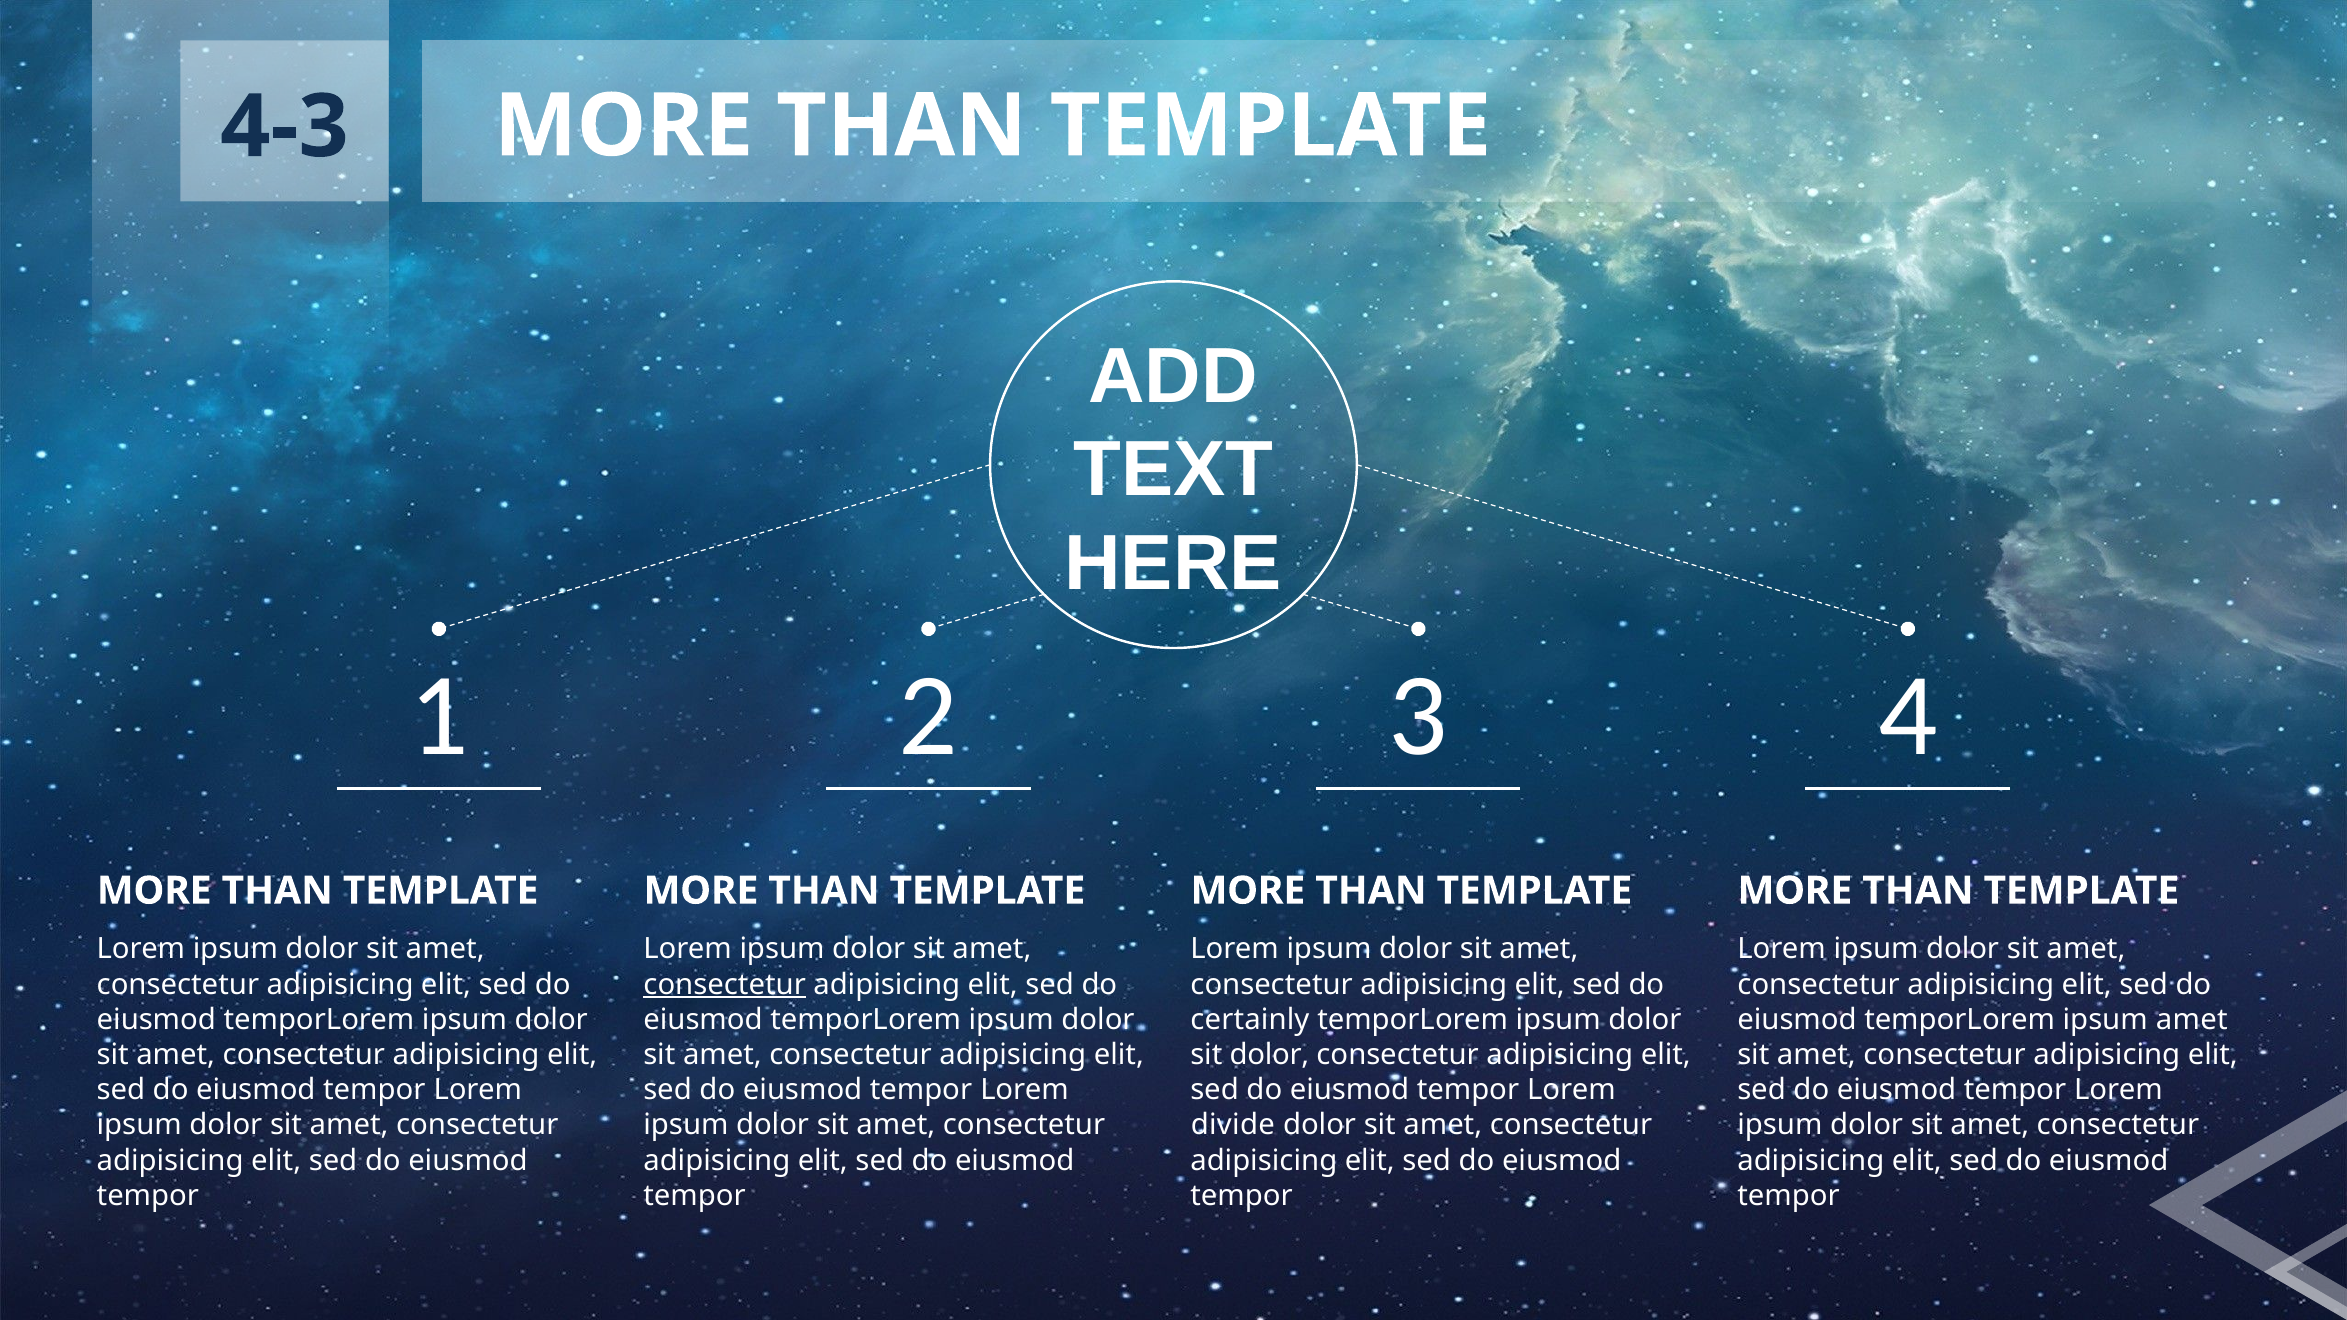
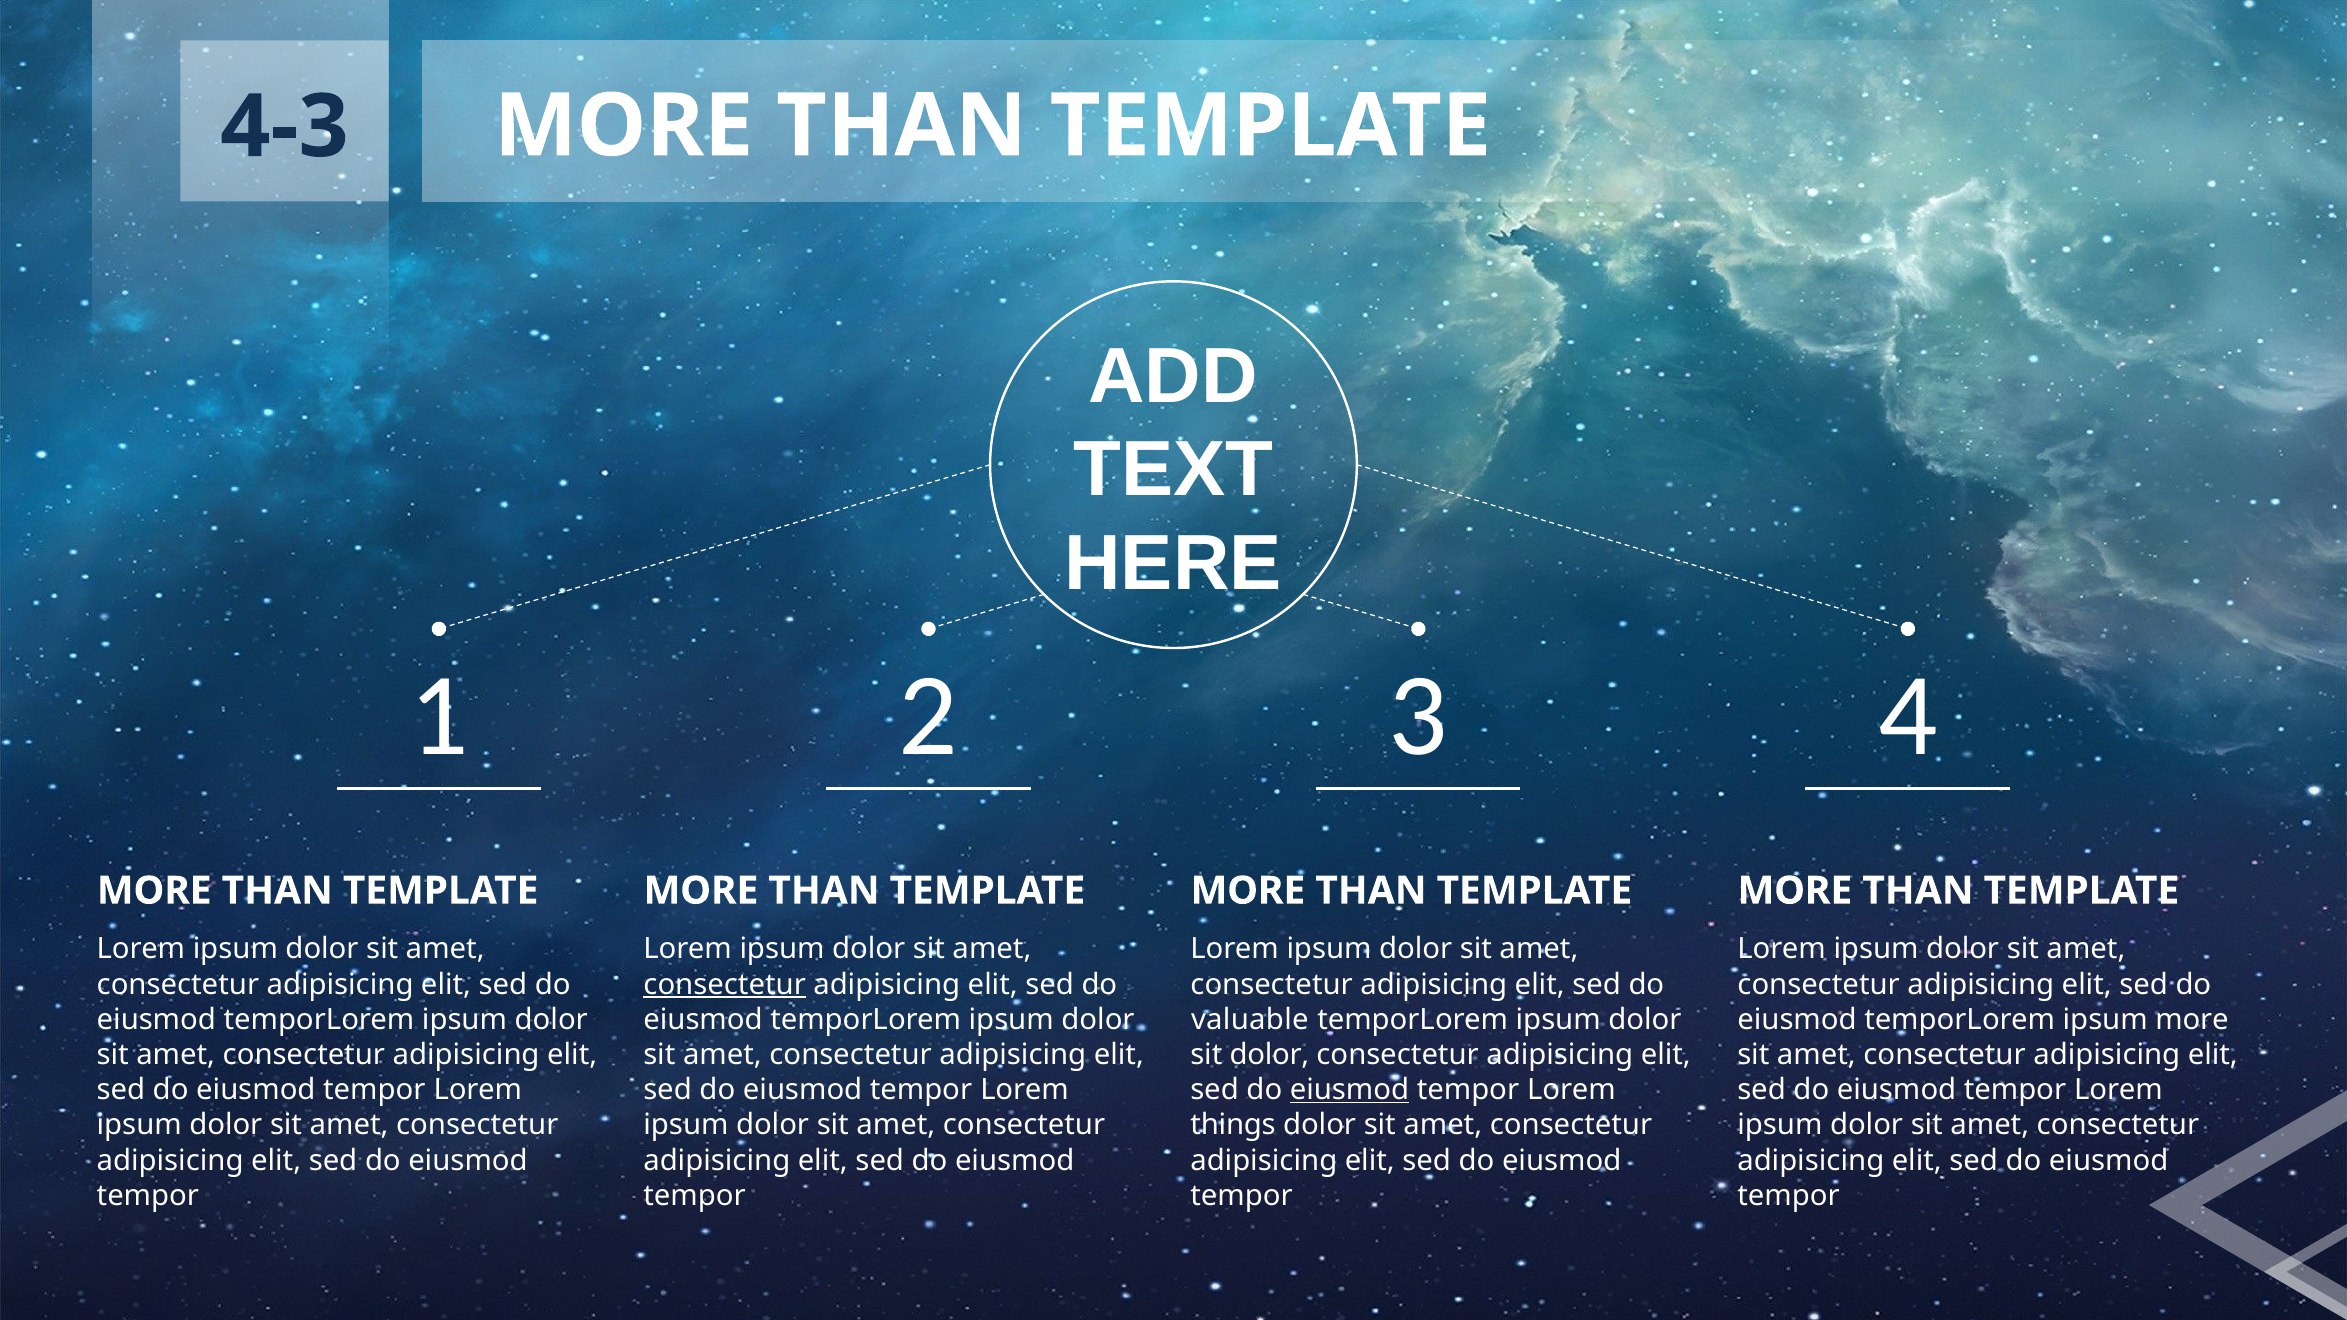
certainly: certainly -> valuable (1250, 1020)
ipsum amet: amet -> more (2192, 1020)
eiusmod underline: none -> present (1349, 1090)
divide: divide -> things (1233, 1125)
